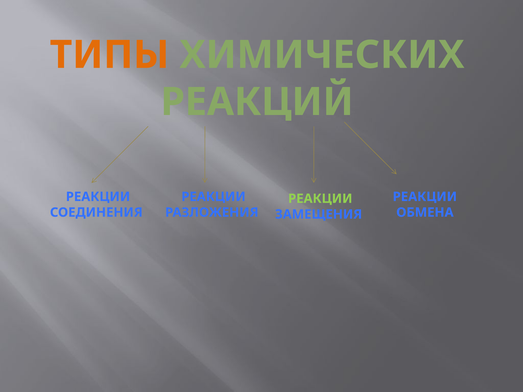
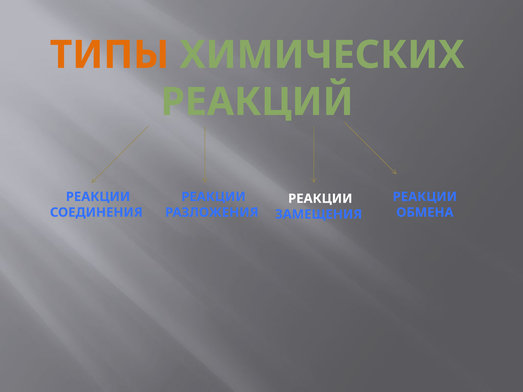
РЕАКЦИИ colour: light green -> white (320, 199)
